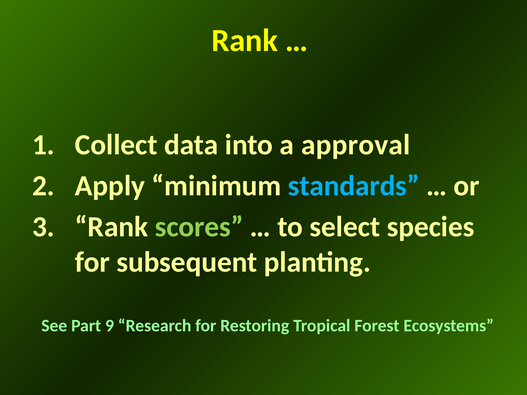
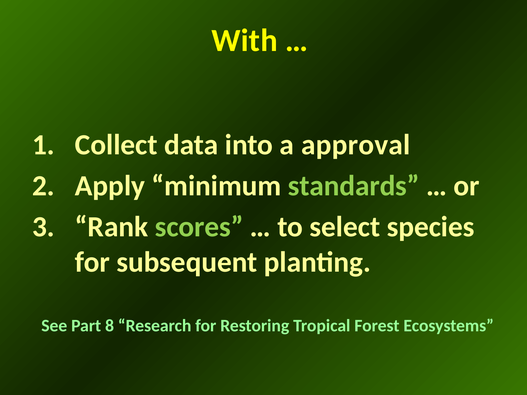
Rank: Rank -> With (245, 41)
standards colour: light blue -> light green (354, 186)
9: 9 -> 8 (110, 326)
